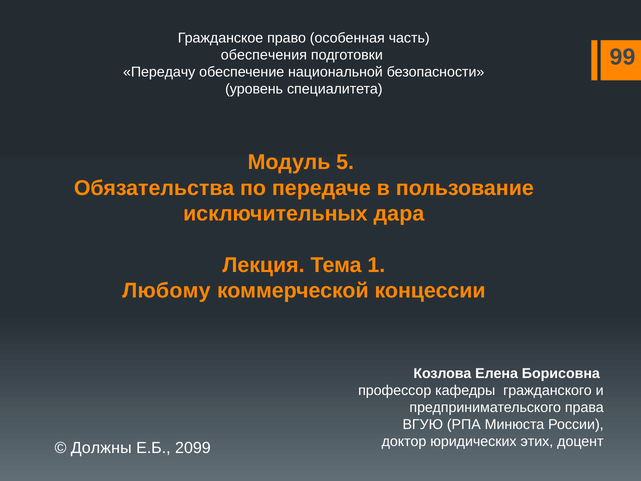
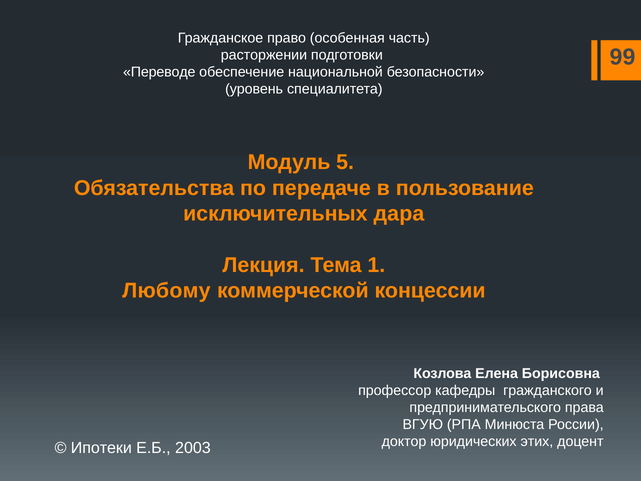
обеспечения: обеспечения -> расторжении (264, 55)
Передачу: Передачу -> Переводе (159, 72)
Должны: Должны -> Ипотеки (101, 448)
2099: 2099 -> 2003 (193, 448)
